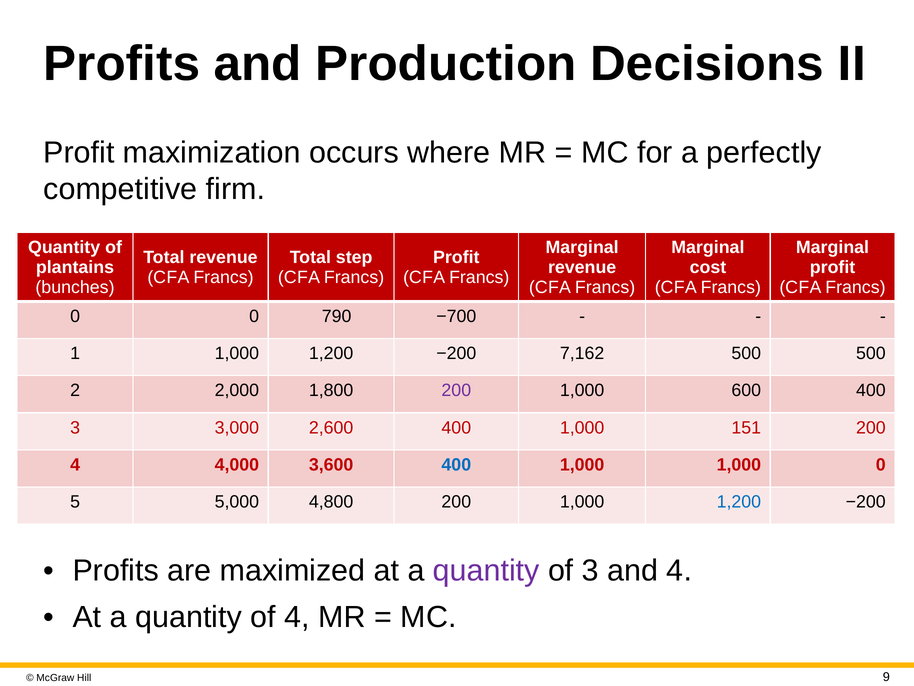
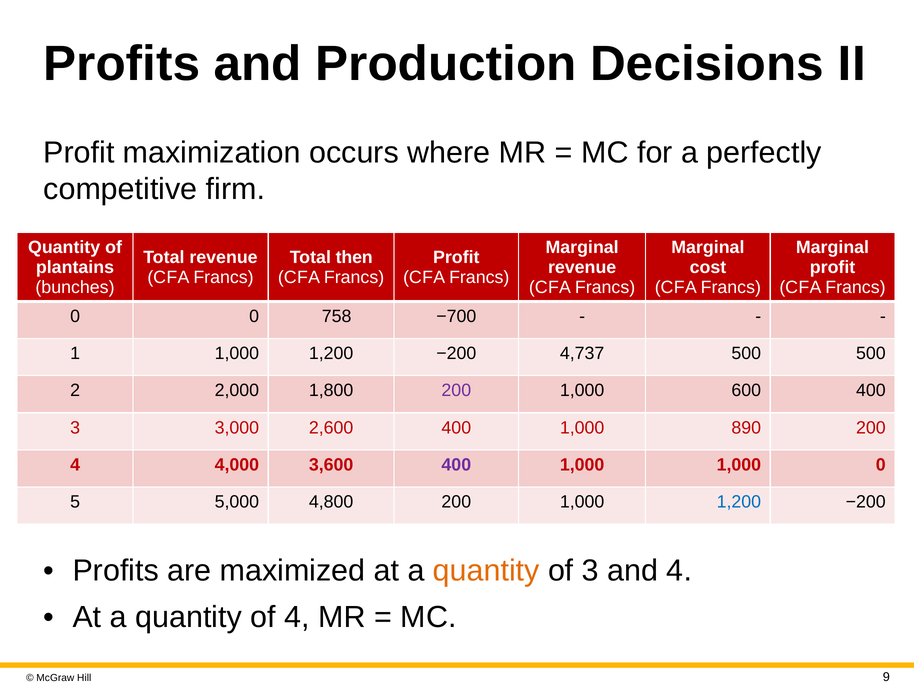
step: step -> then (354, 257)
790: 790 -> 758 (337, 316)
7,162: 7,162 -> 4,737 (582, 353)
151: 151 -> 890 (746, 427)
400 colour: blue -> purple (456, 464)
quantity colour: purple -> orange (486, 570)
